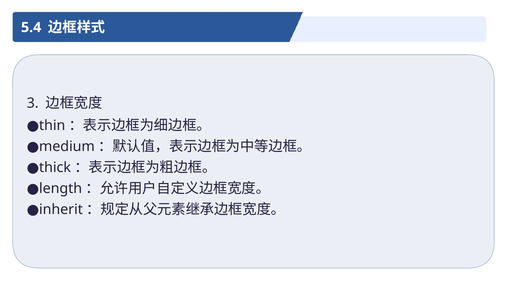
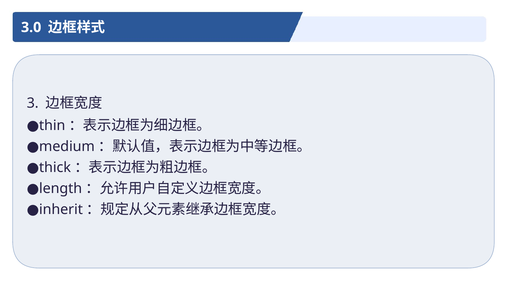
5.4: 5.4 -> 3.0 (31, 27)
